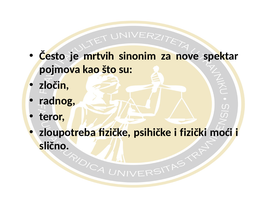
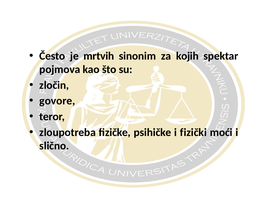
nove: nove -> kojih (187, 56)
radnog: radnog -> govore (57, 101)
